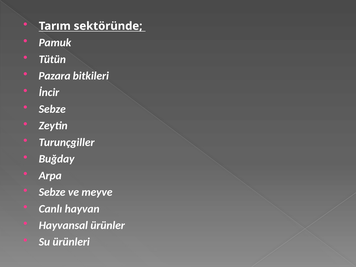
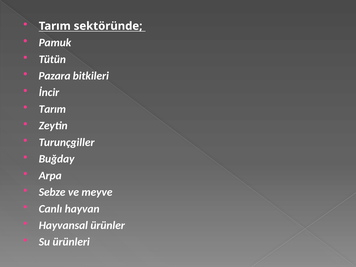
Sebze: Sebze -> Tarım (52, 109)
